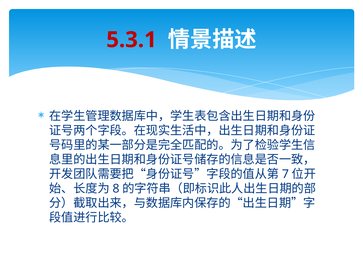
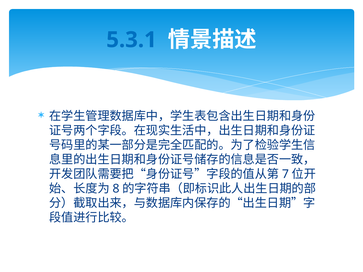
5.3.1 colour: red -> blue (132, 40)
